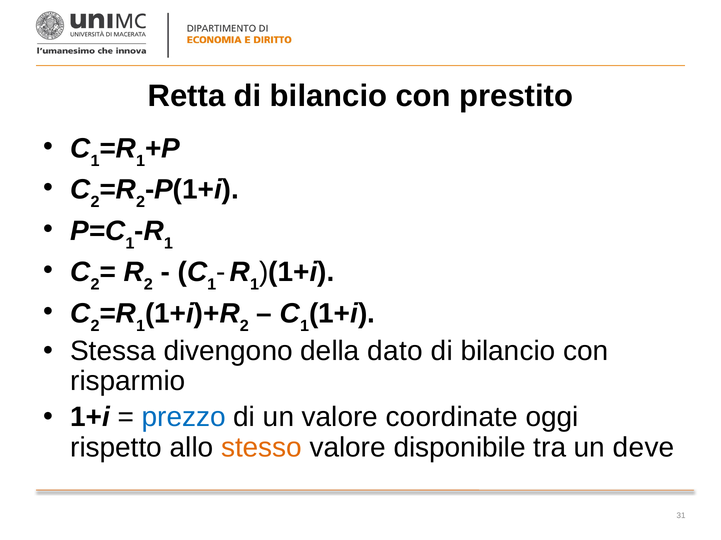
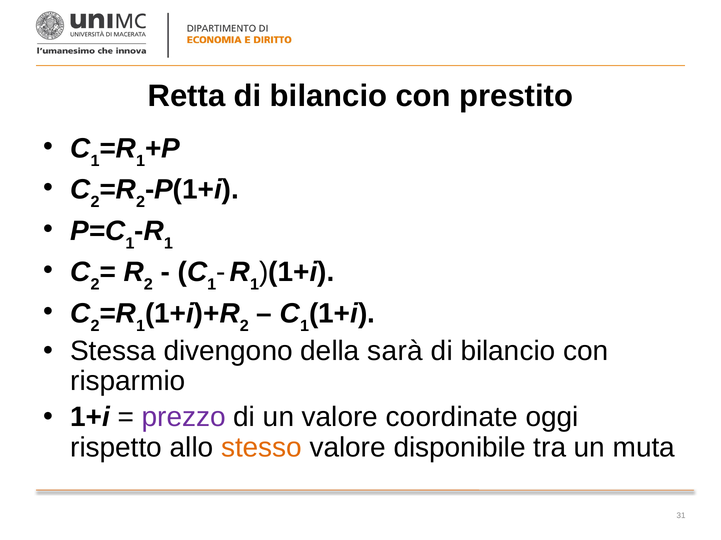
dato: dato -> sarà (395, 351)
prezzo colour: blue -> purple (184, 418)
deve: deve -> muta (644, 448)
